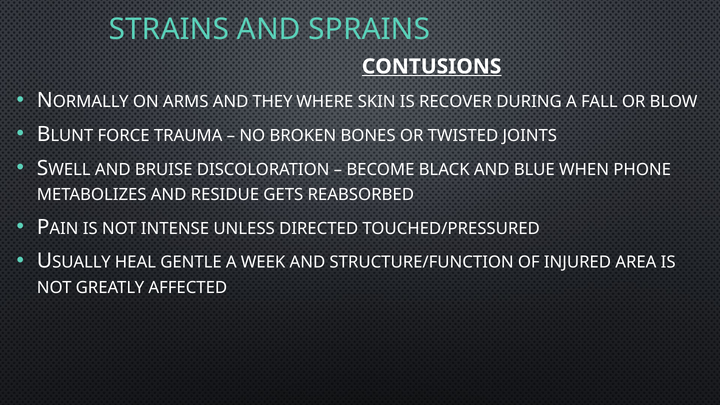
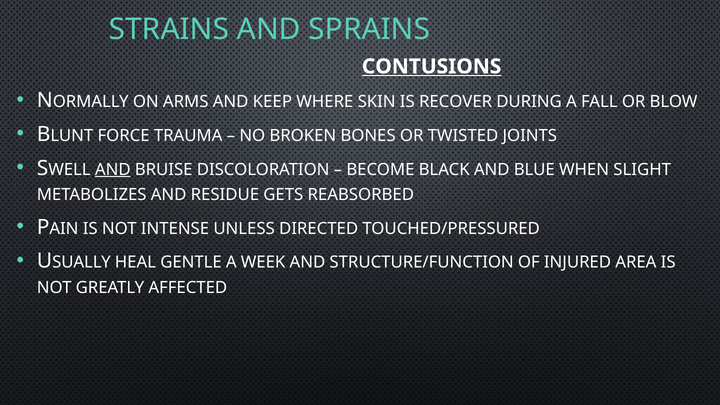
THEY: THEY -> KEEP (272, 102)
AND underline: none -> present (113, 169)
PHONE: PHONE -> SLIGHT (642, 169)
